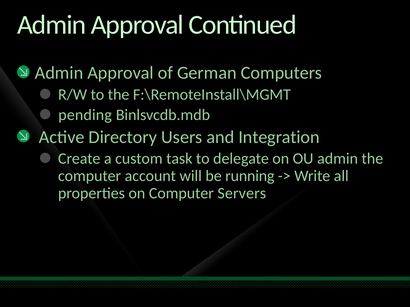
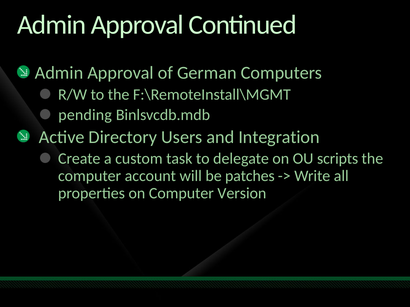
OU admin: admin -> scripts (338, 159)
running: running -> patches (250, 176)
Servers: Servers -> Version (242, 193)
